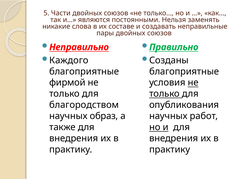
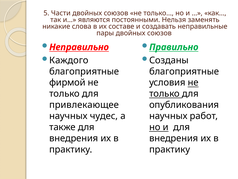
благородством: благородством -> привлекающее (84, 105)
образ: образ -> чудес (104, 116)
